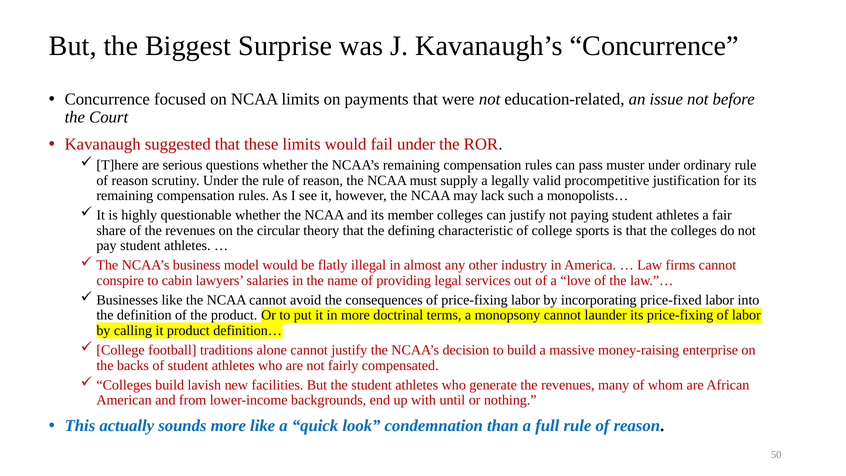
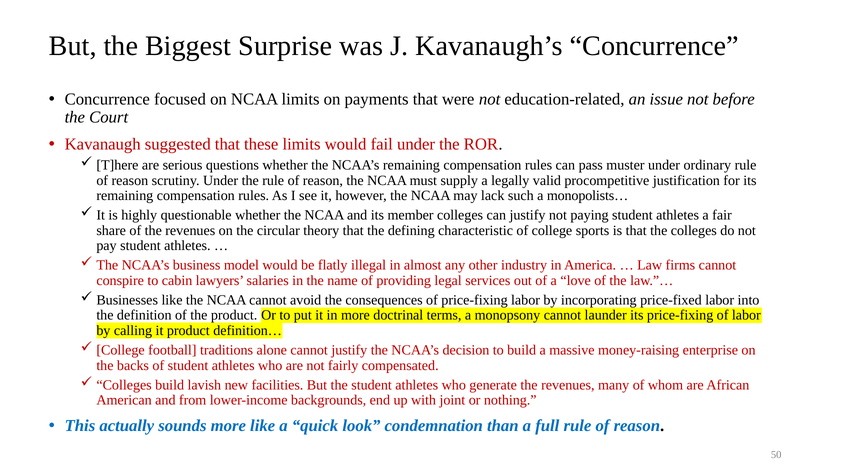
until: until -> joint (452, 400)
